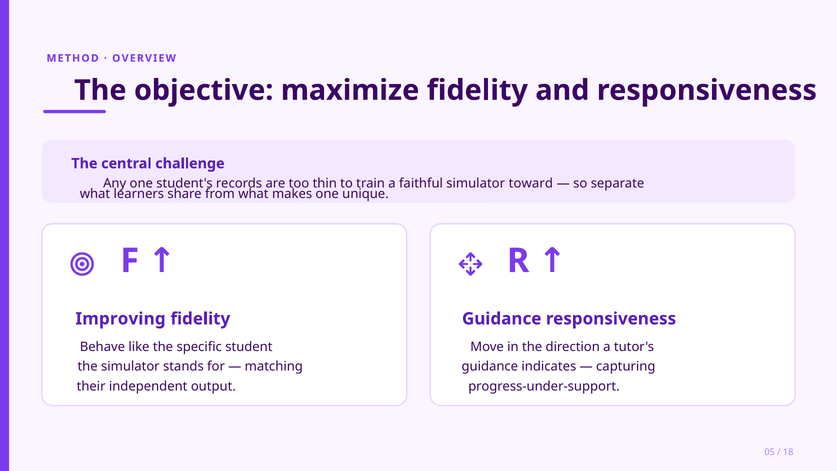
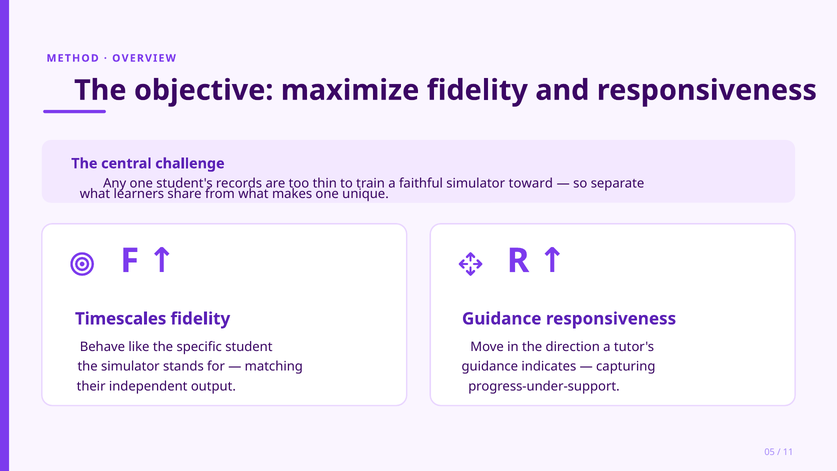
Improving: Improving -> Timescales (121, 319)
18: 18 -> 11 (788, 452)
